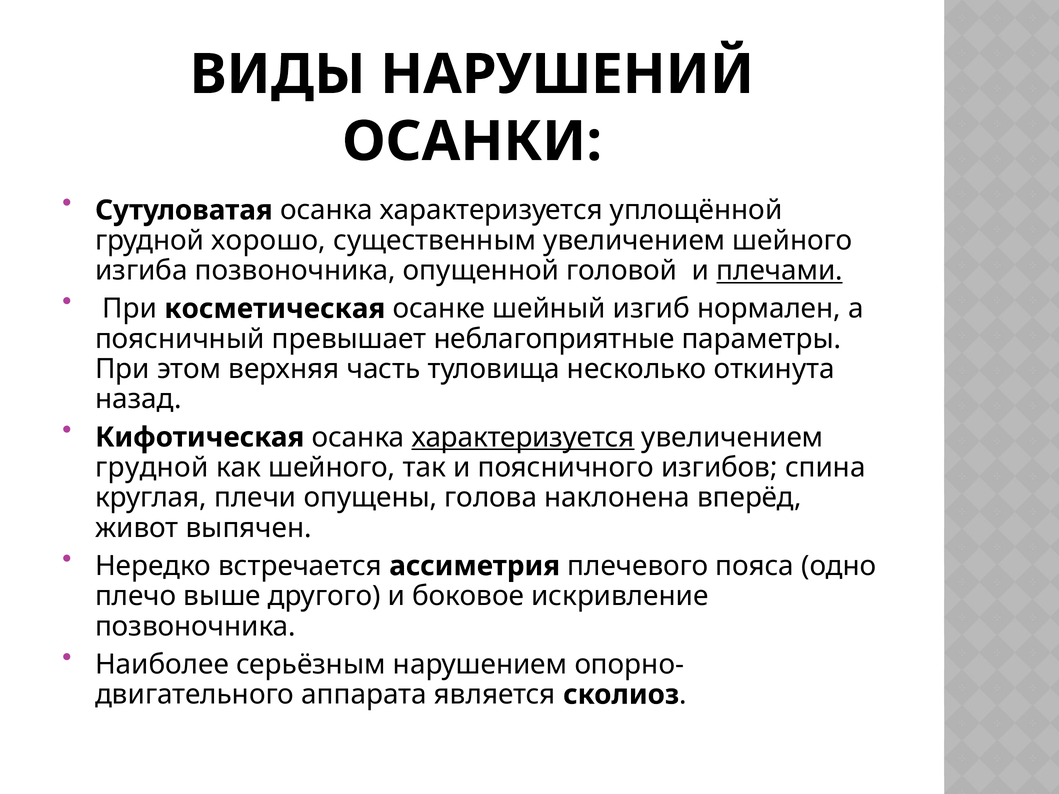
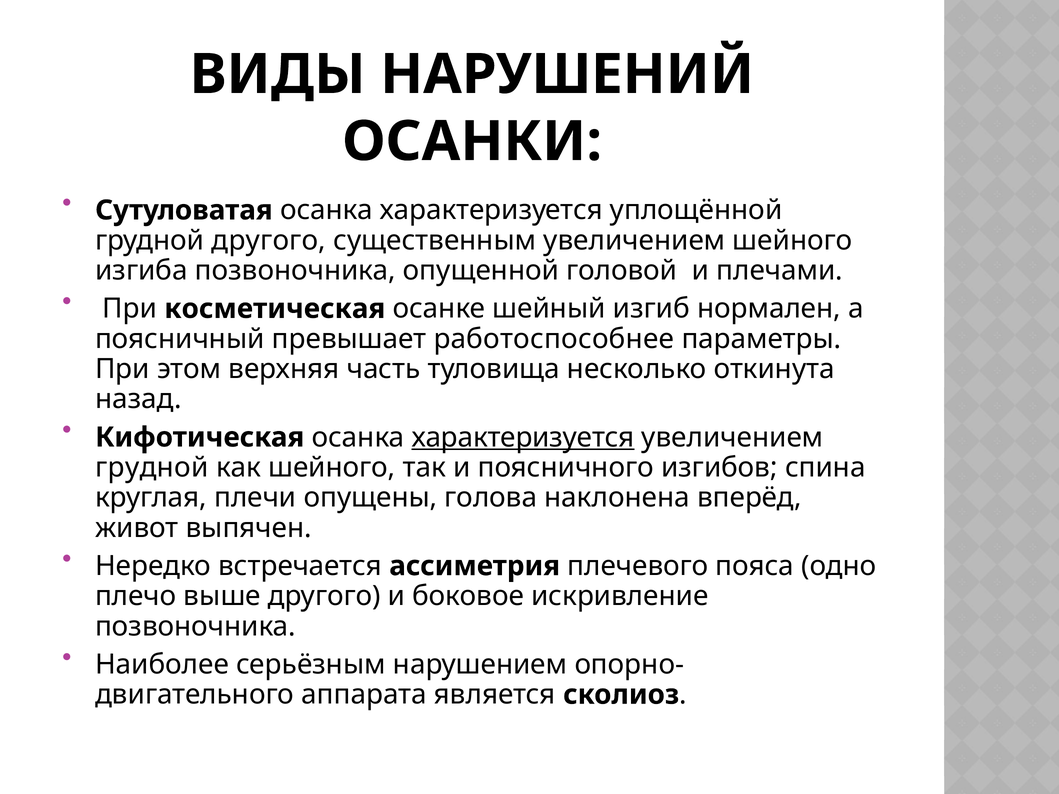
грудной хорошо: хорошо -> другого (269, 241)
плечами underline: present -> none (780, 271)
неблагоприятные: неблагоприятные -> работоспособнее (554, 339)
